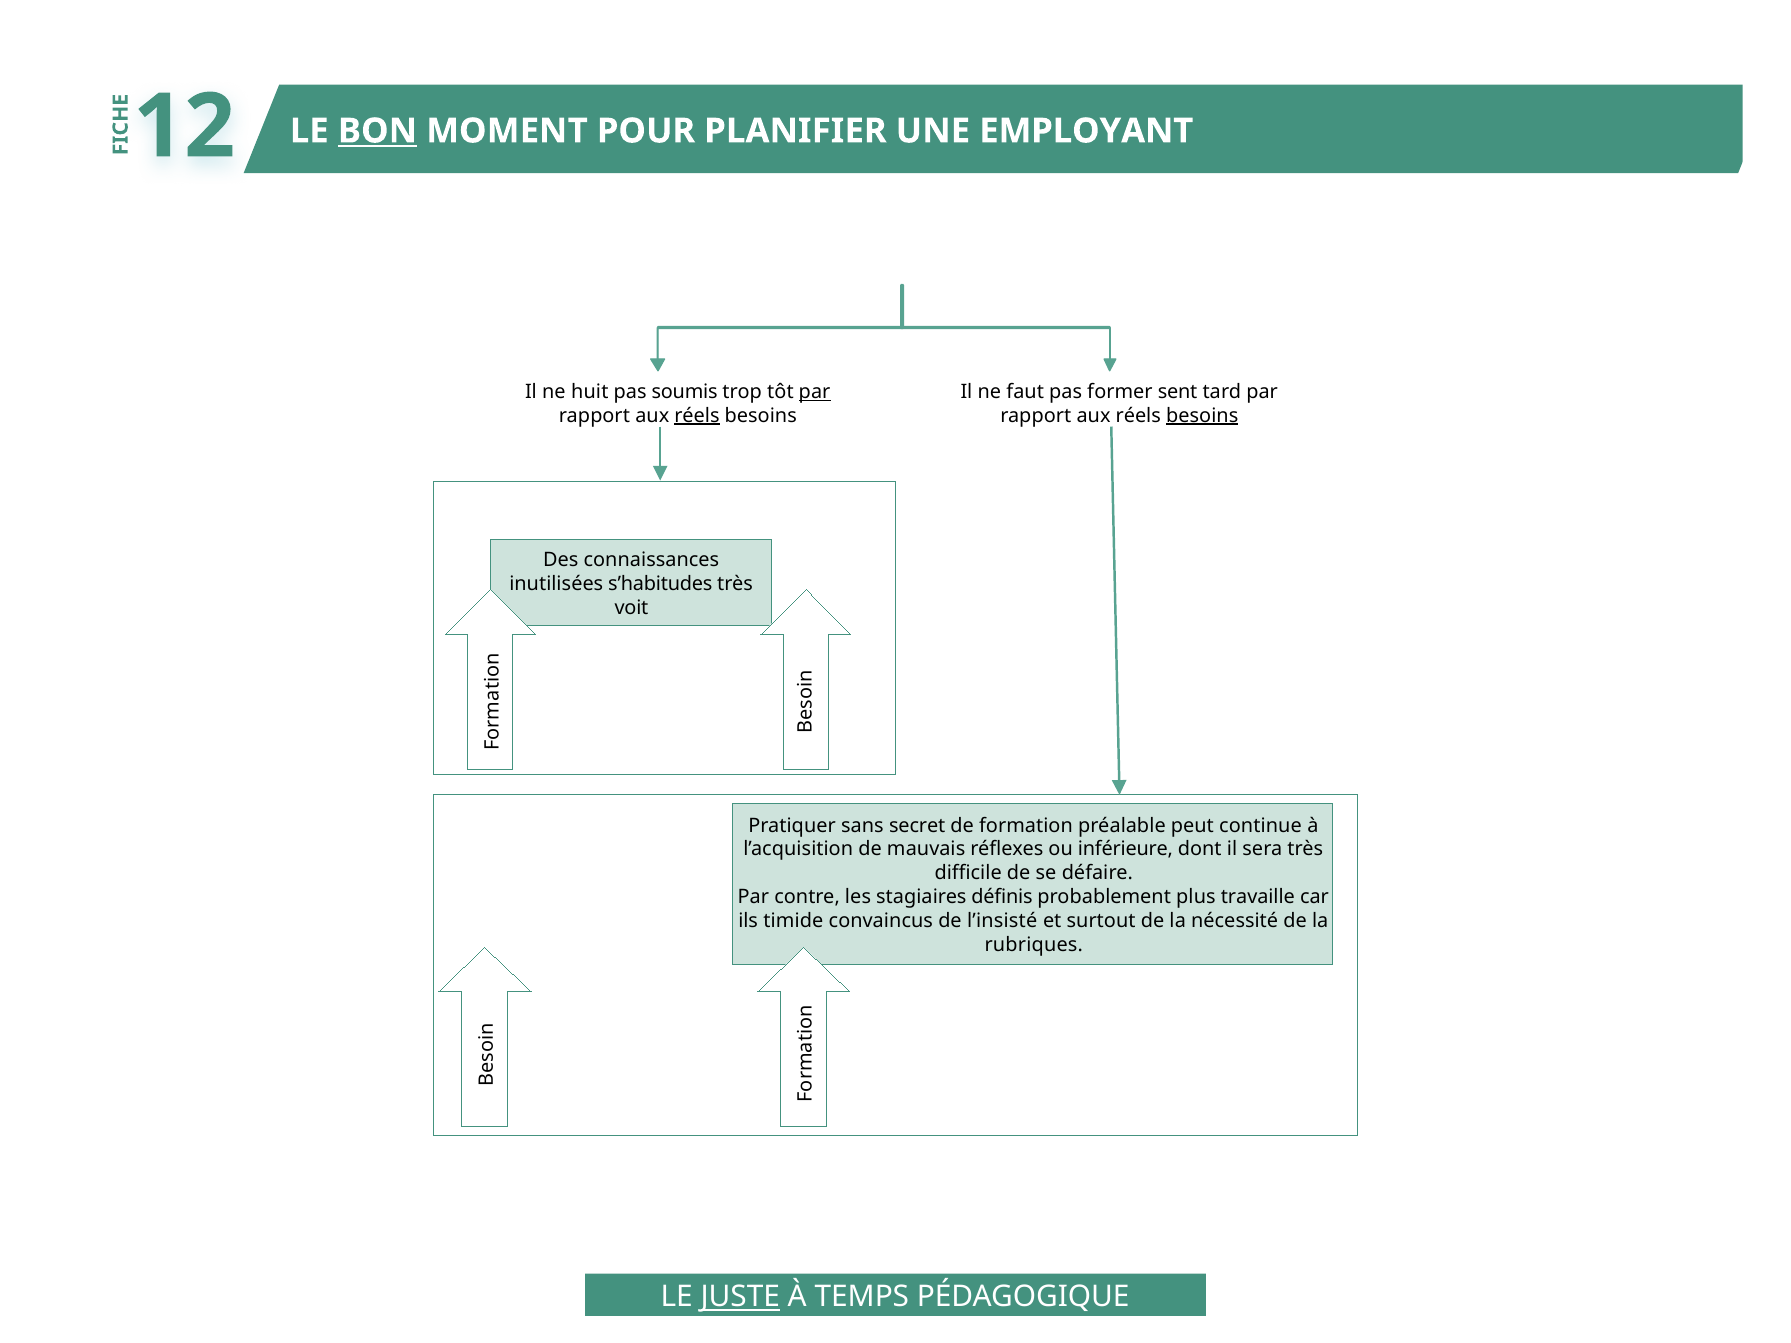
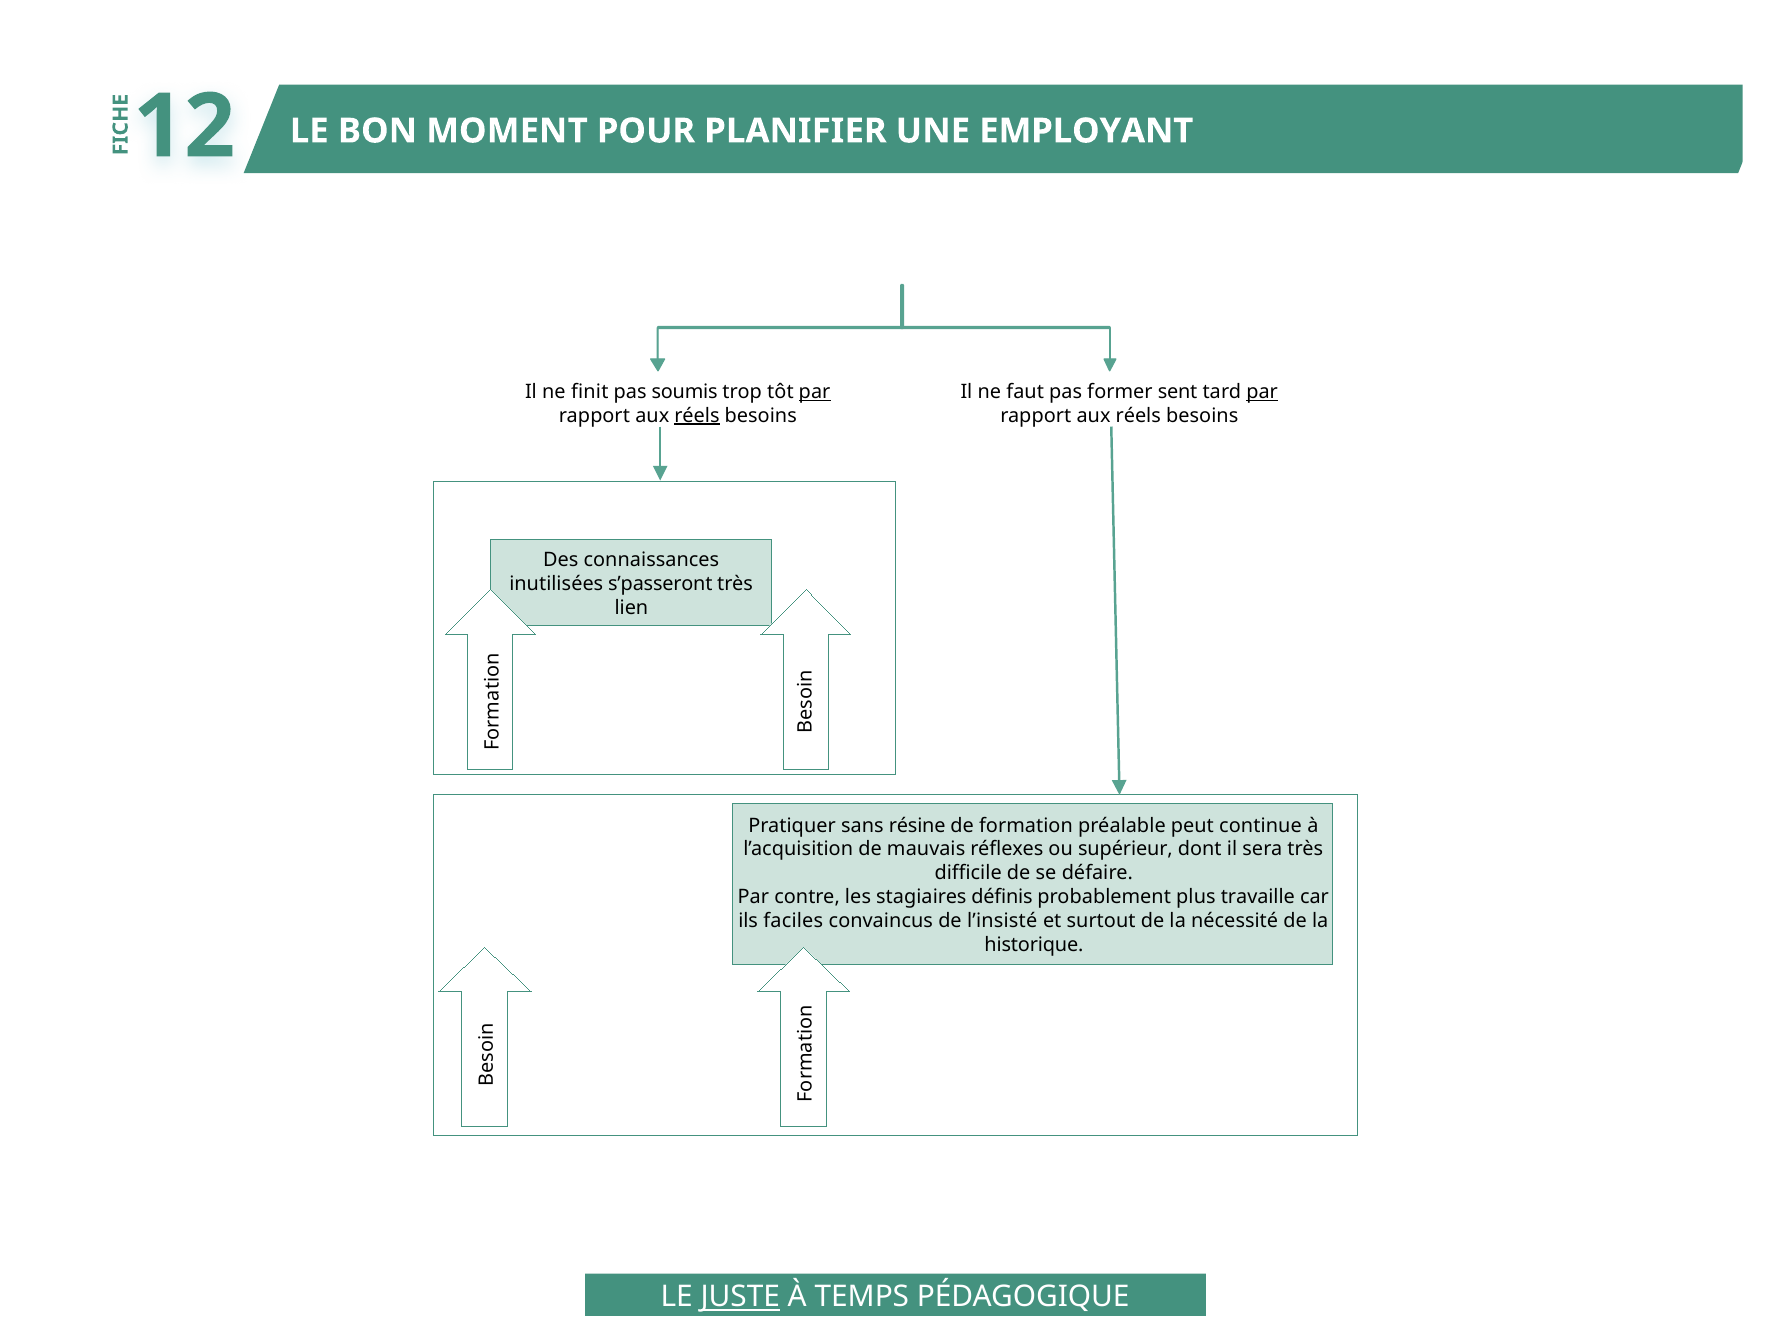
BON underline: present -> none (377, 131)
huit: huit -> finit (590, 392)
par underline: none -> present (1262, 392)
besoins underline: present -> none (1202, 416)
s’habitudes: s’habitudes -> s’passeront (660, 584)
voit: voit -> lien (631, 608)
secret: secret -> résine (917, 826)
inférieure: inférieure -> supérieur (1125, 850)
timide: timide -> faciles (793, 921)
rubriques: rubriques -> historique (1034, 945)
